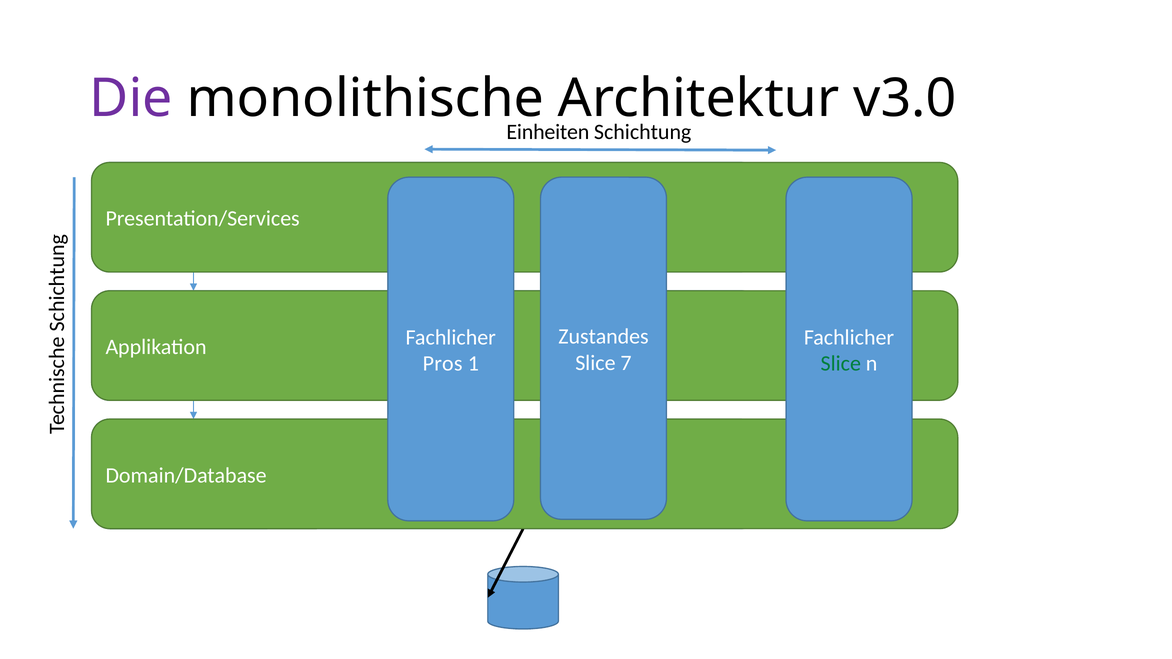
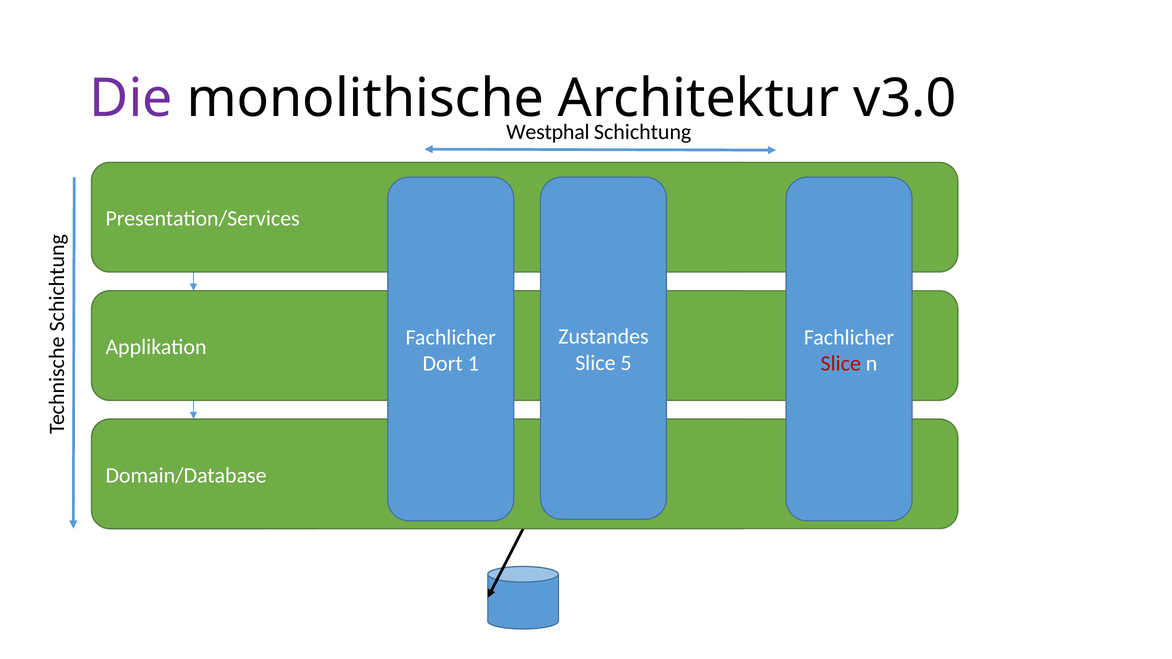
Einheiten: Einheiten -> Westphal (548, 132)
7: 7 -> 5 (626, 363)
Pros: Pros -> Dort (443, 364)
Slice colour: green -> red (841, 364)
